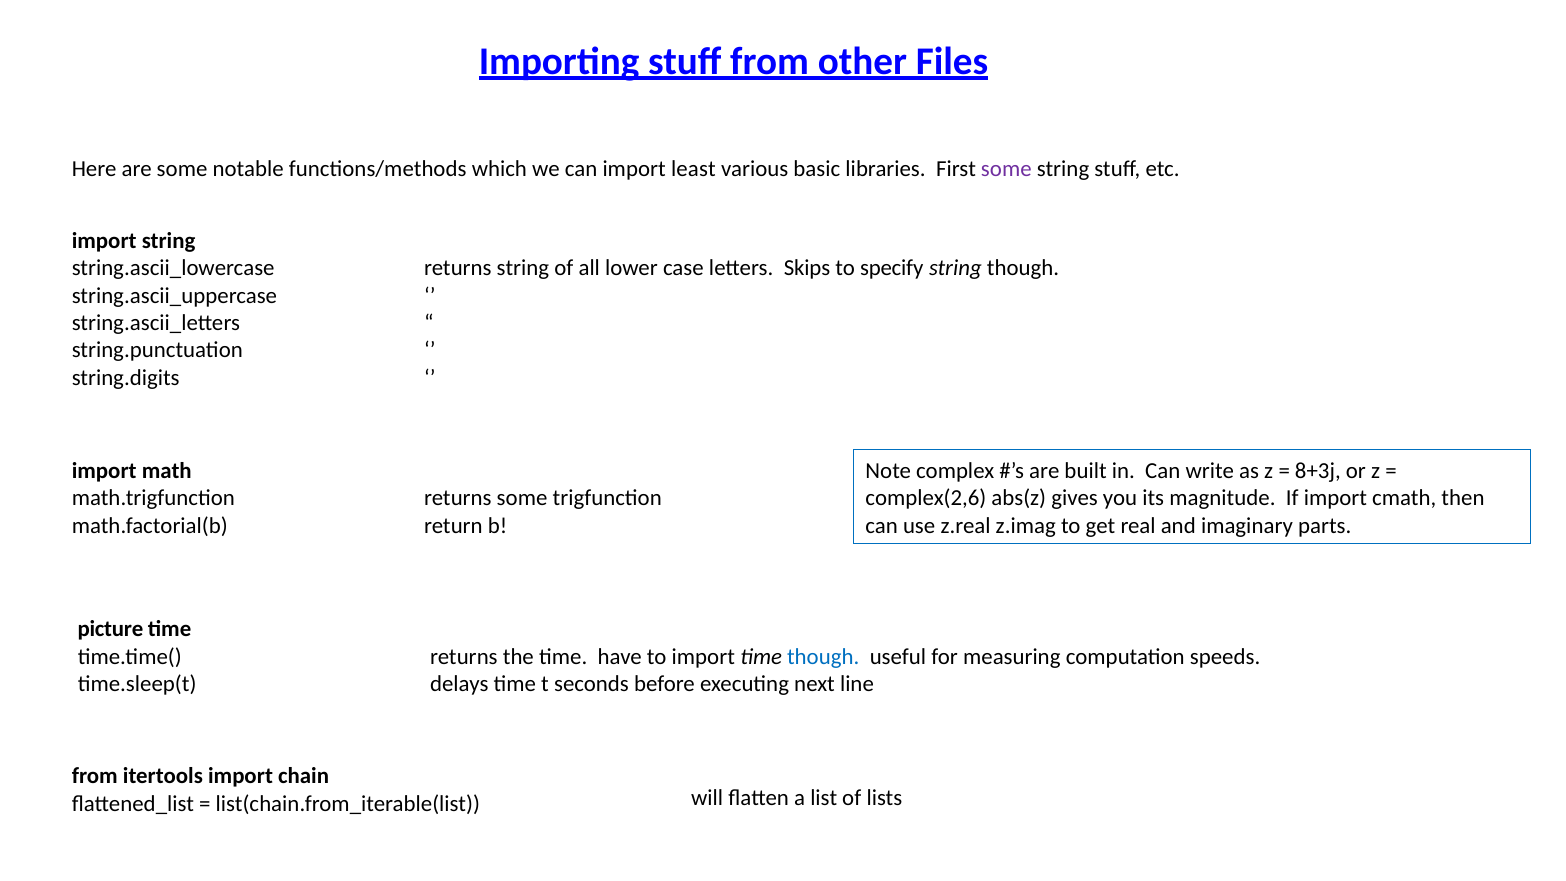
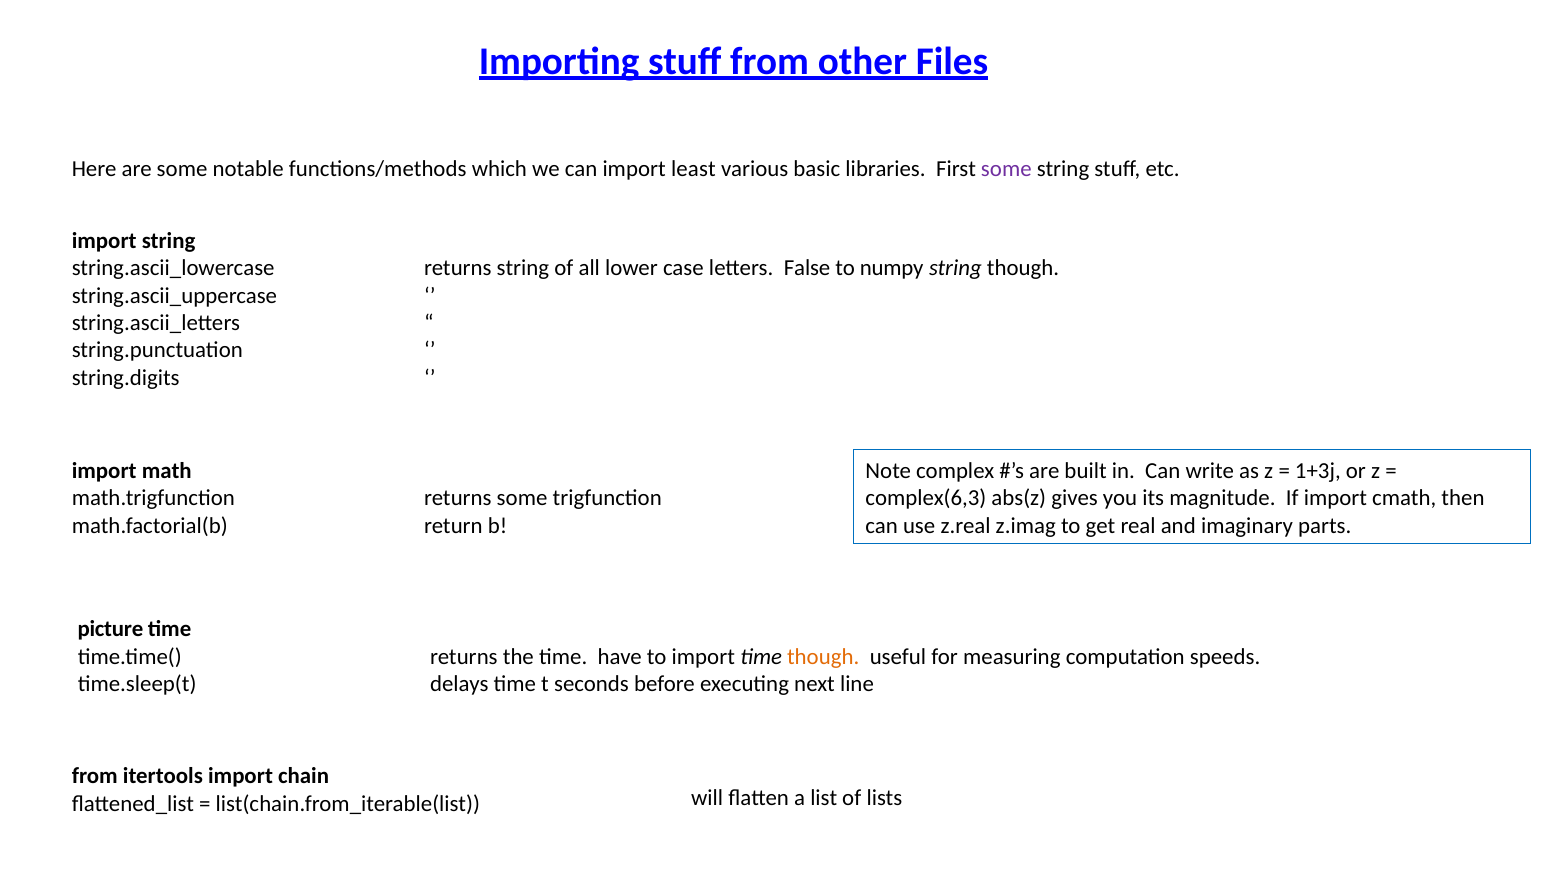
Skips: Skips -> False (807, 268)
specify: specify -> numpy (892, 268)
8+3j: 8+3j -> 1+3j (1318, 471)
complex(2,6: complex(2,6 -> complex(6,3 (926, 498)
though colour: blue -> orange (823, 657)
